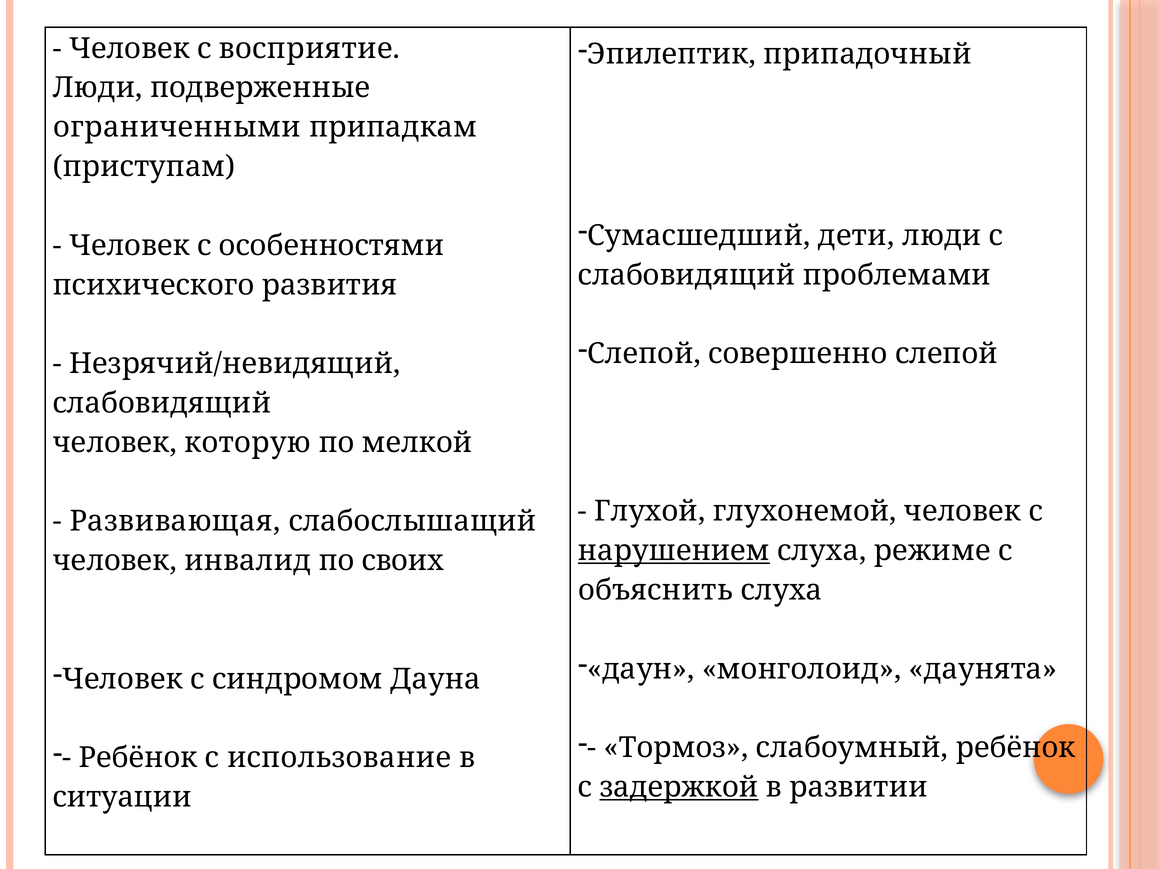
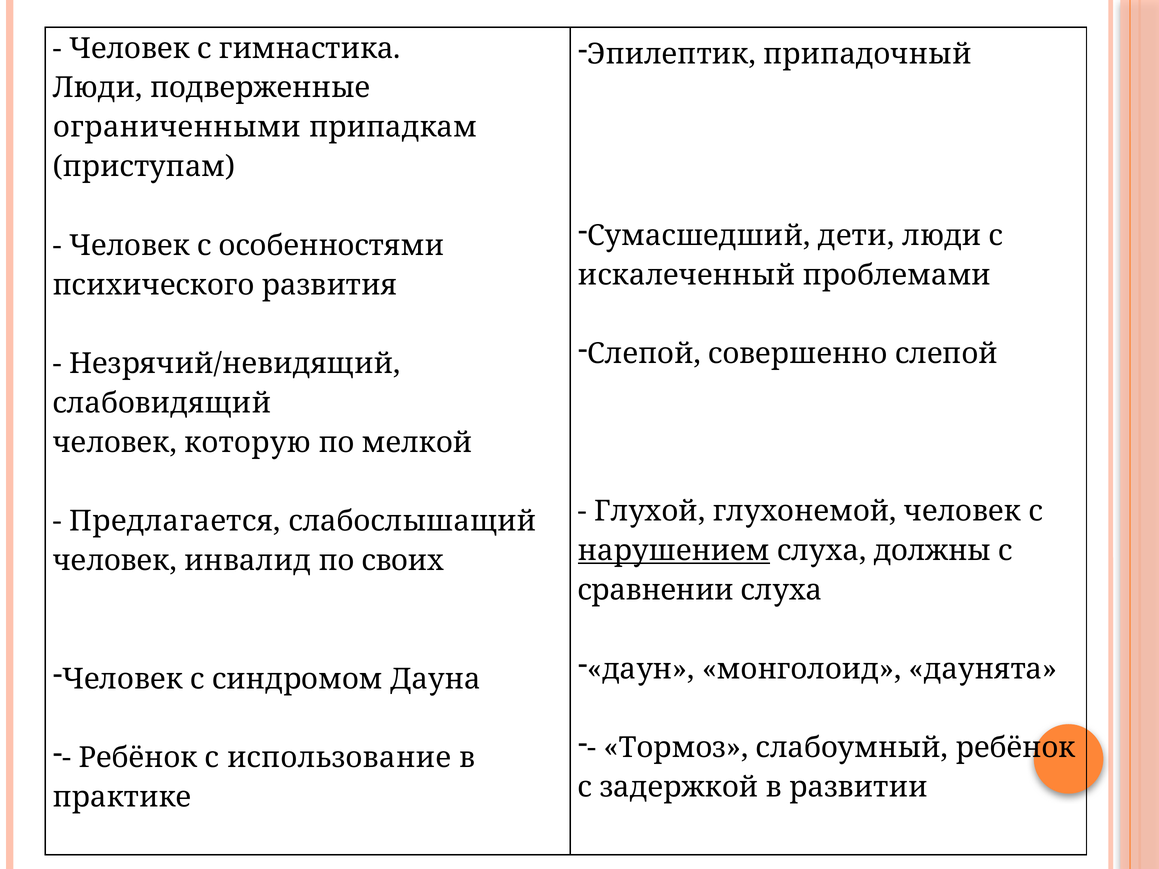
восприятие: восприятие -> гимнастика (310, 48)
слабовидящий: слабовидящий -> искалеченный (687, 275)
Развивающая: Развивающая -> Предлагается (175, 522)
режиме: режиме -> должны (933, 551)
объяснить: объяснить -> сравнении (656, 590)
задержкой underline: present -> none (679, 788)
ситуации: ситуации -> практике (122, 798)
